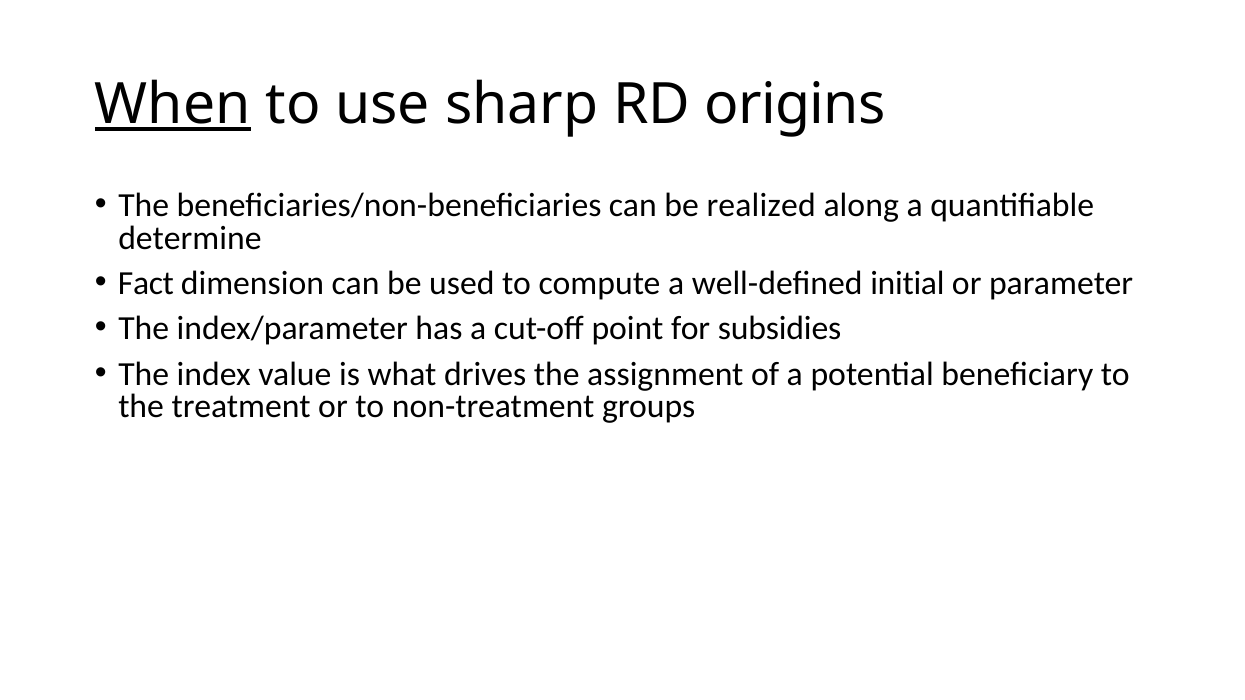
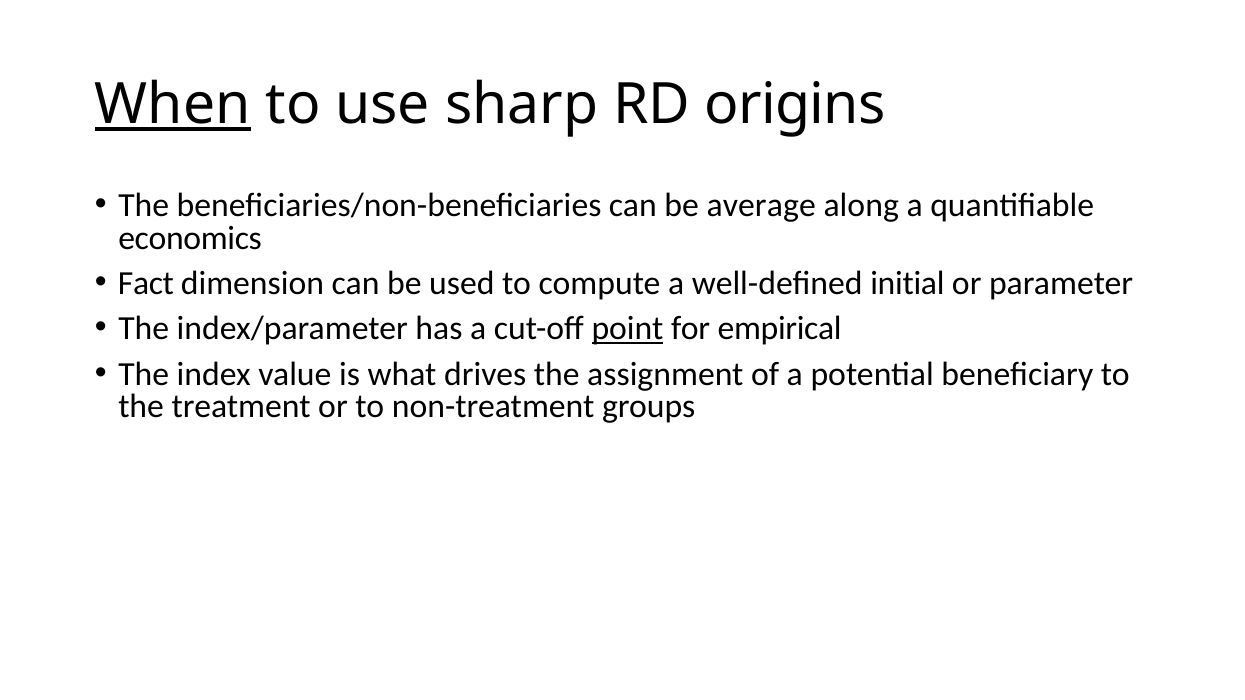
realized: realized -> average (761, 206)
determine: determine -> economics (190, 238)
point underline: none -> present (628, 329)
subsidies: subsidies -> empirical (780, 329)
